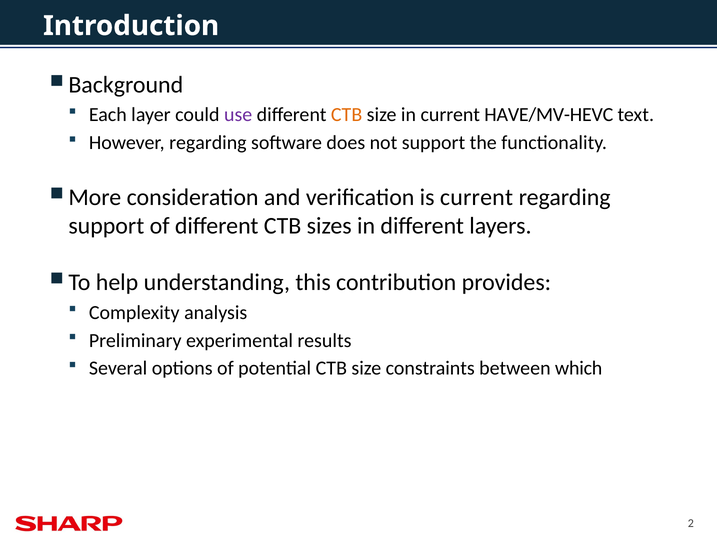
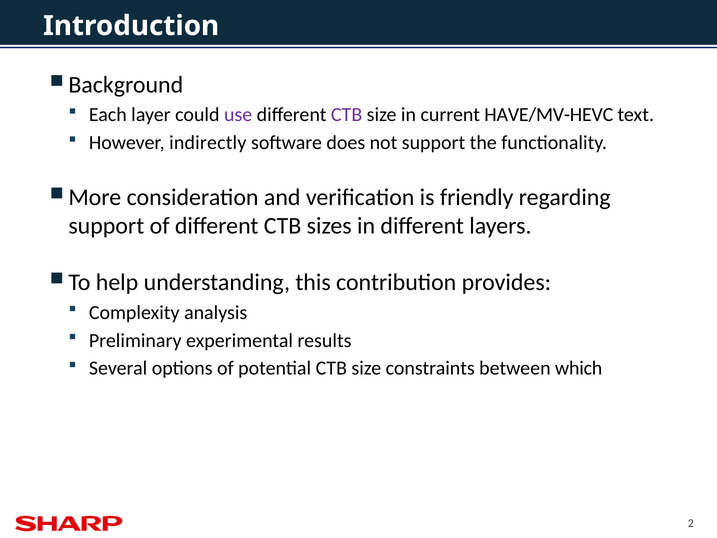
CTB colour: orange -> purple (347, 115)
However regarding: regarding -> indirectly (208, 143)
is current: current -> friendly (477, 197)
